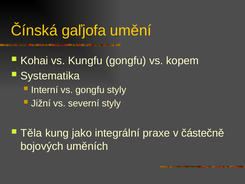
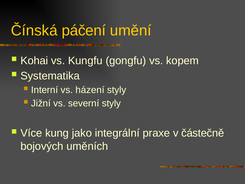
gaľjofa: gaľjofa -> páčení (84, 31)
vs gongfu: gongfu -> házení (90, 90)
Těla: Těla -> Více (31, 133)
